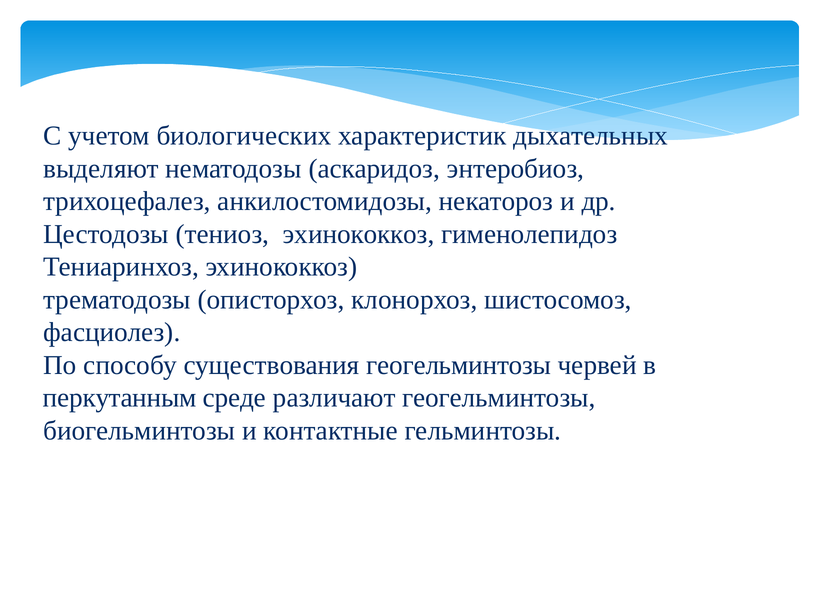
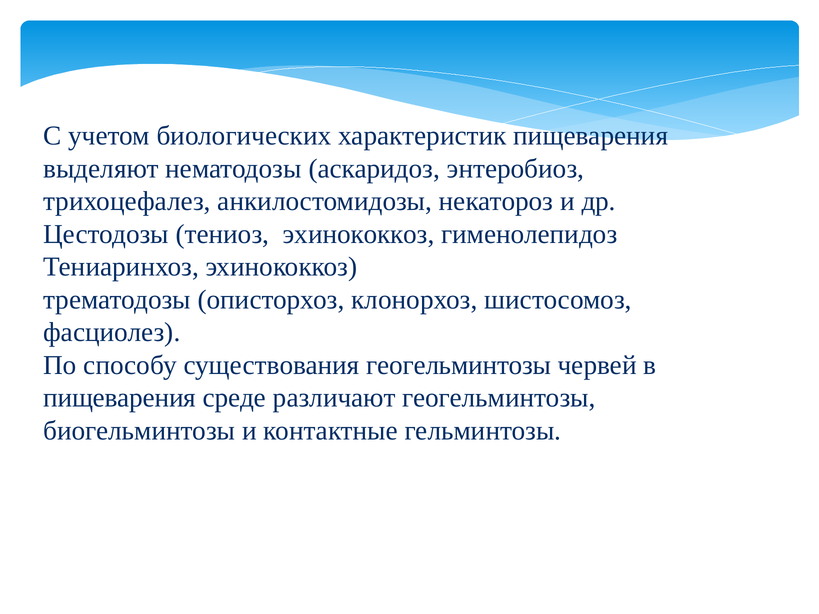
характеристик дыхательных: дыхательных -> пищеварения (591, 136)
перкутанным: перкутанным -> пищеварения (120, 398)
